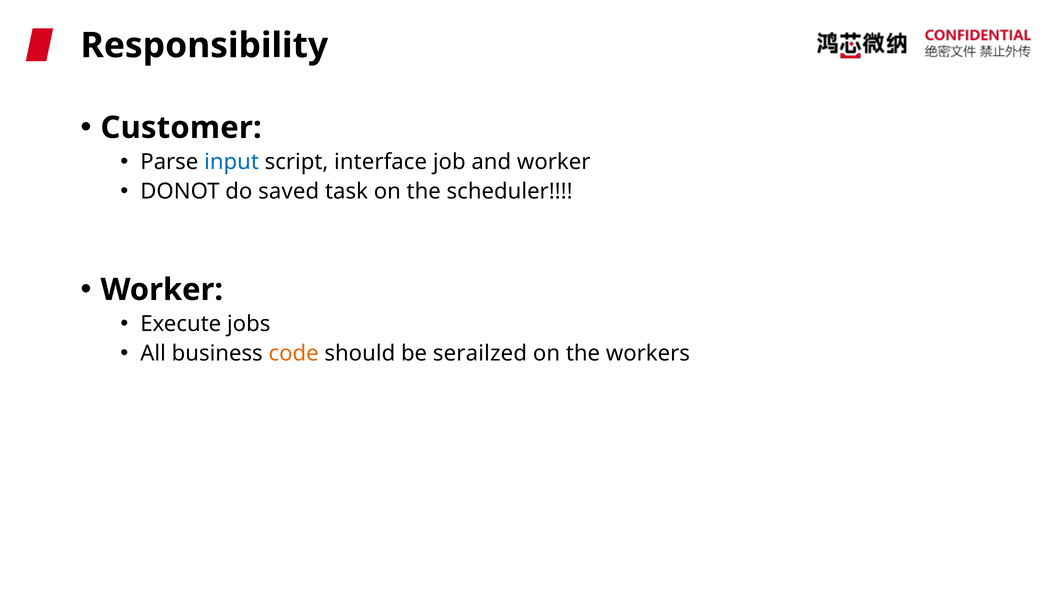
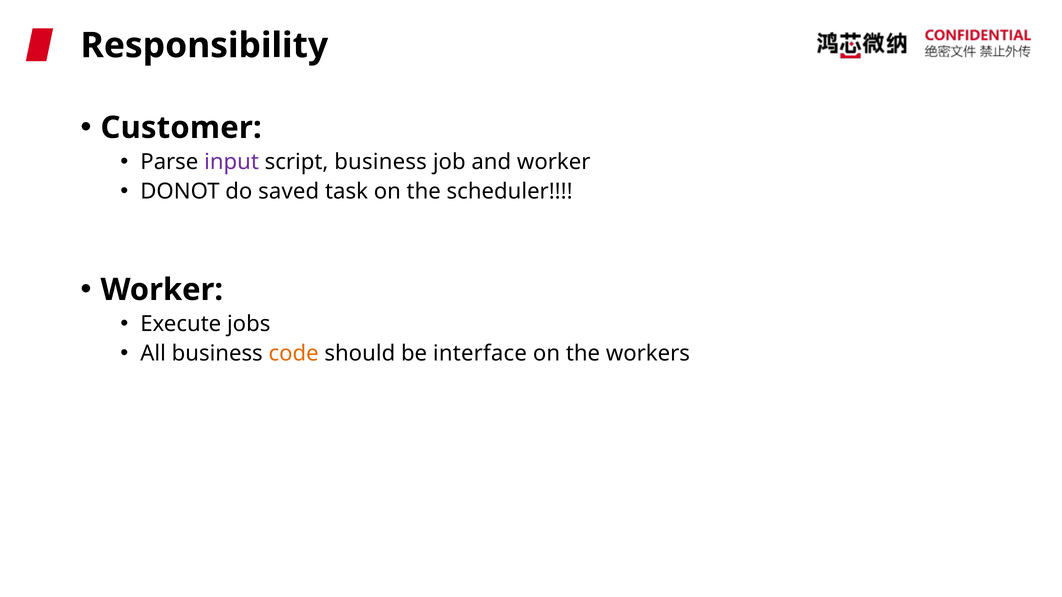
input colour: blue -> purple (232, 162)
script interface: interface -> business (381, 162)
serailzed: serailzed -> interface (480, 354)
